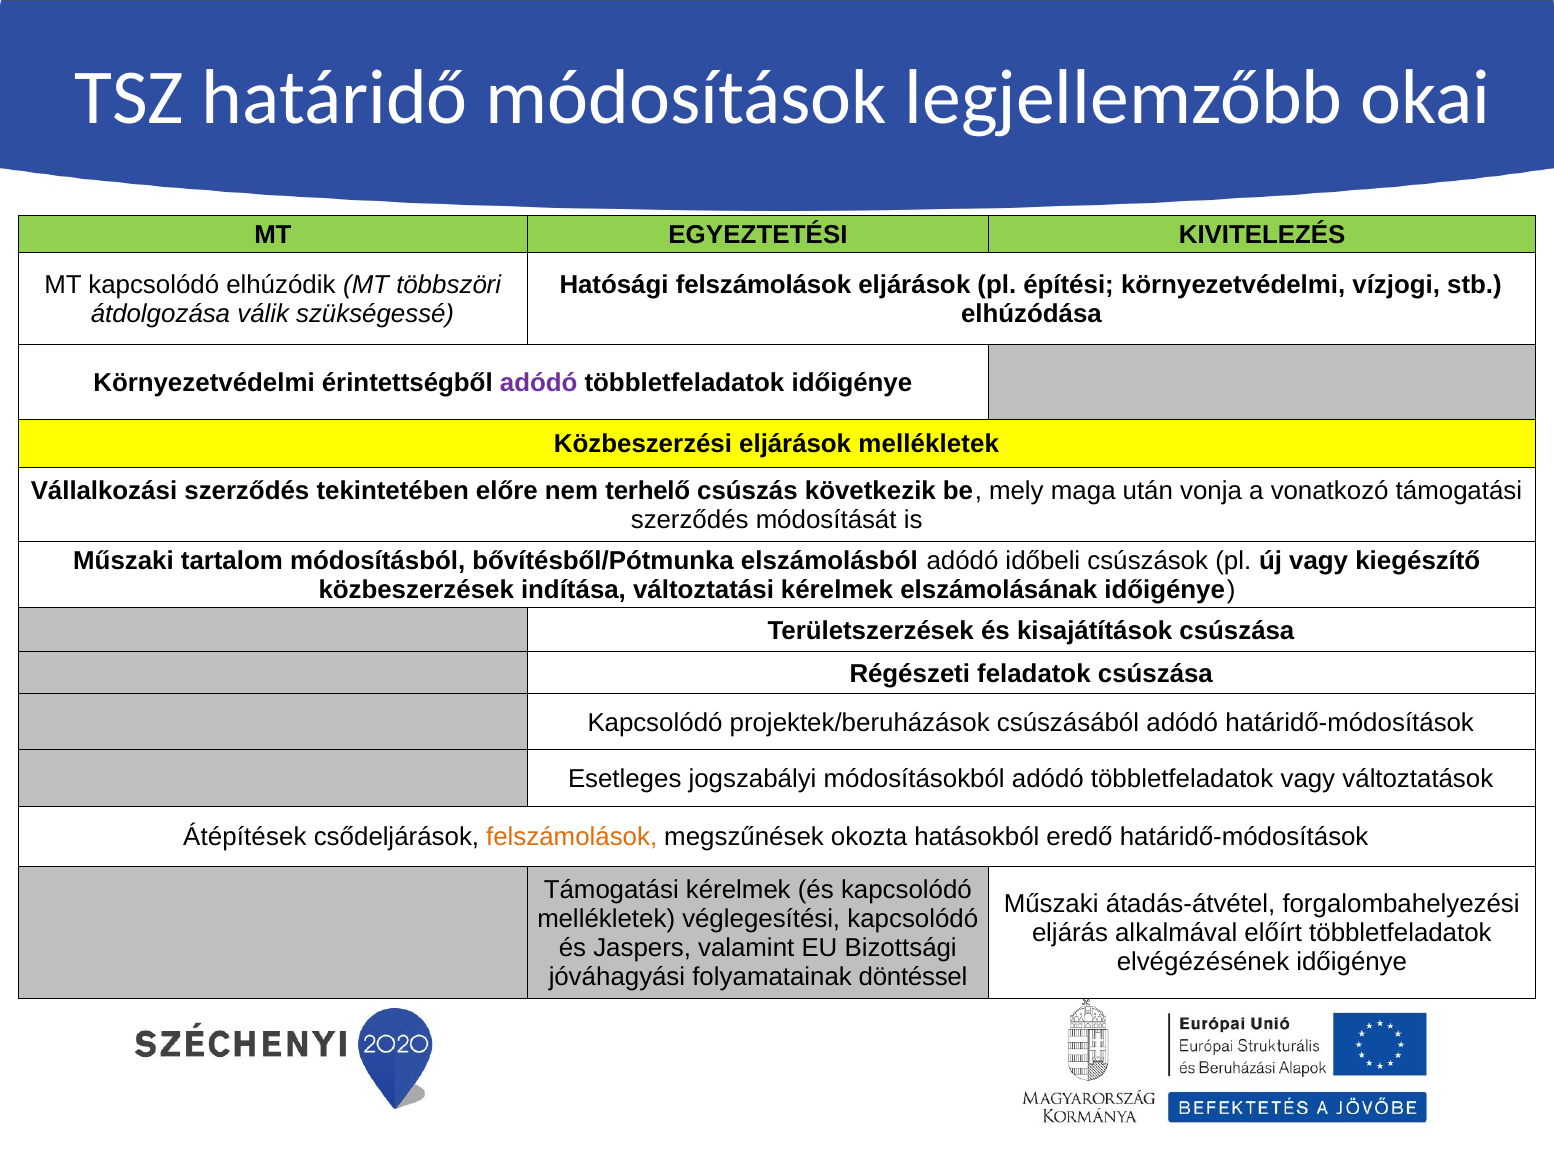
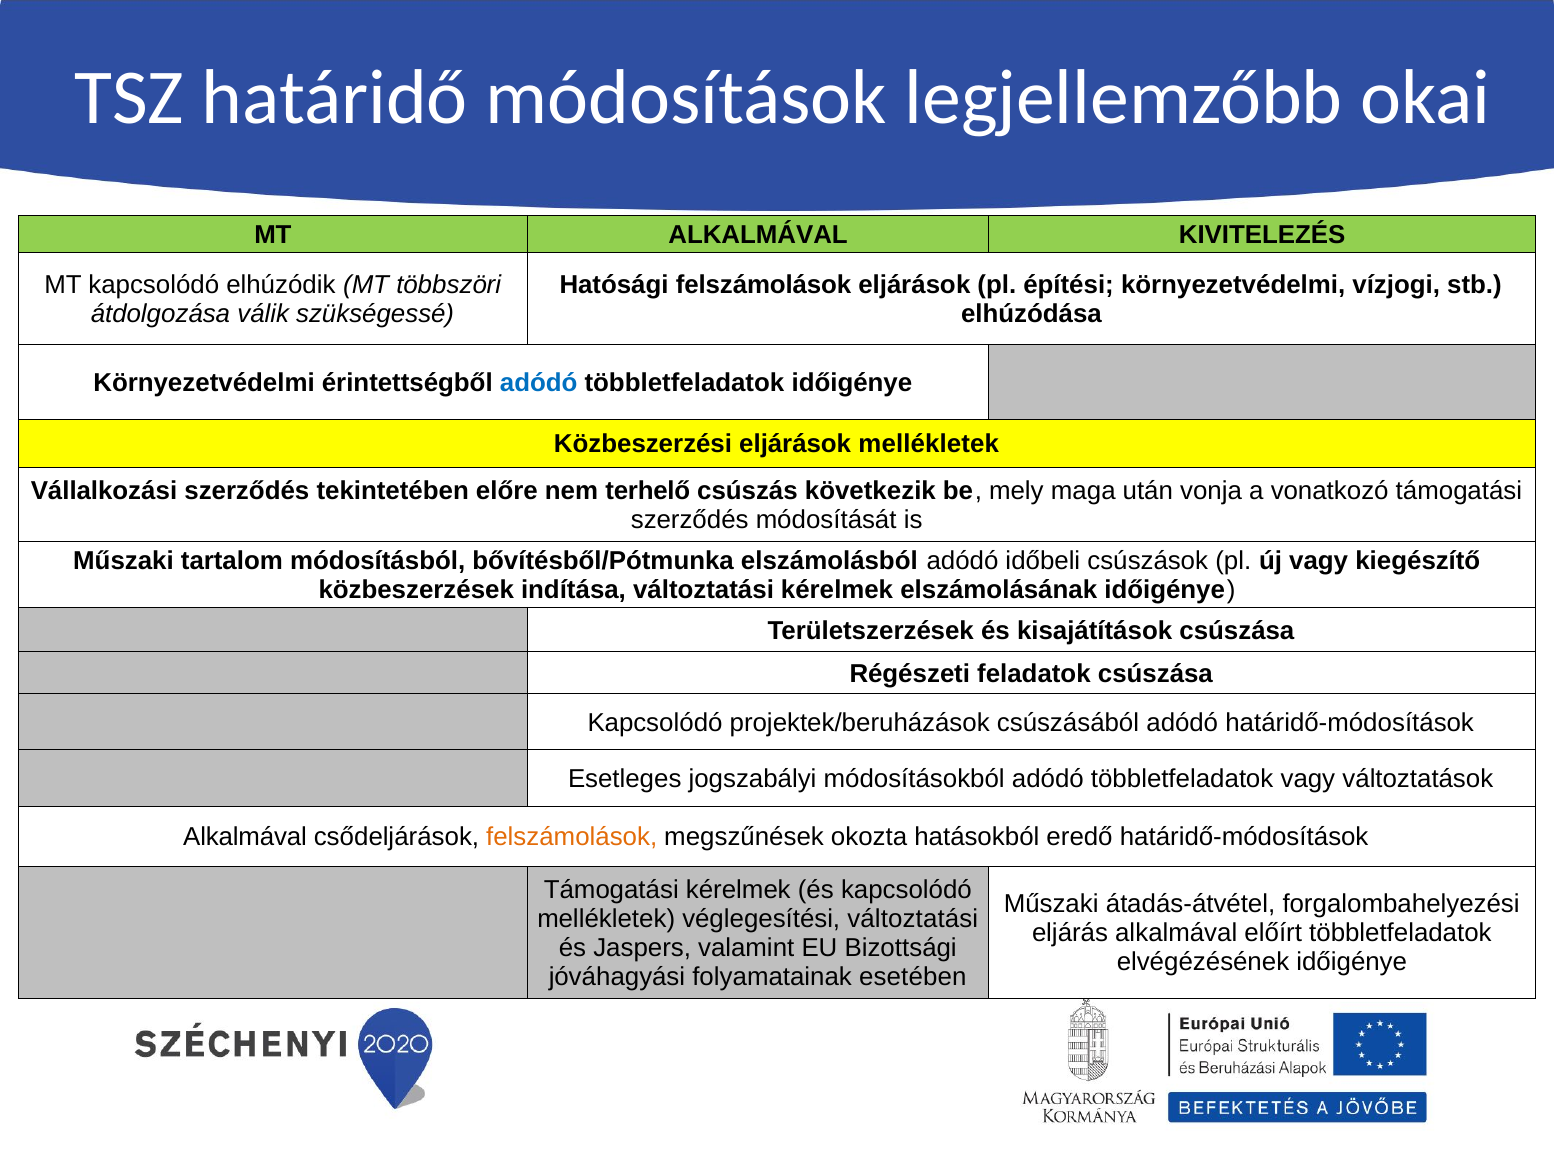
MT EGYEZTETÉSI: EGYEZTETÉSI -> ALKALMÁVAL (758, 235)
adódó colour: purple -> blue (539, 383)
Átépítések: Átépítések -> Alkalmával (245, 838)
véglegesítési kapcsolódó: kapcsolódó -> változtatási (913, 919)
döntéssel: döntéssel -> esetében (913, 977)
